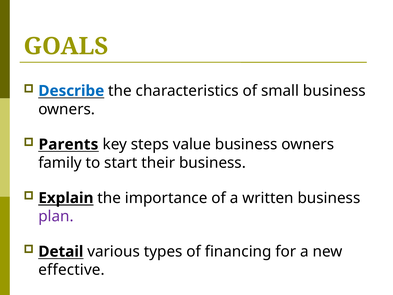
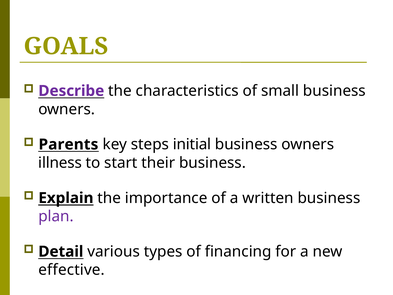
Describe colour: blue -> purple (71, 91)
value: value -> initial (192, 144)
family: family -> illness (60, 163)
